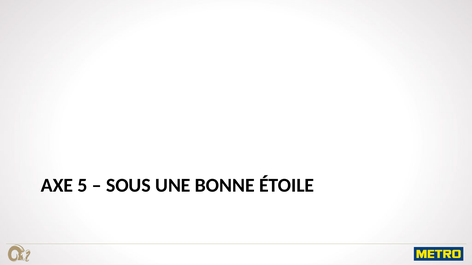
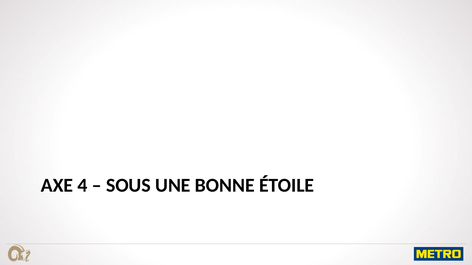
5: 5 -> 4 (82, 186)
